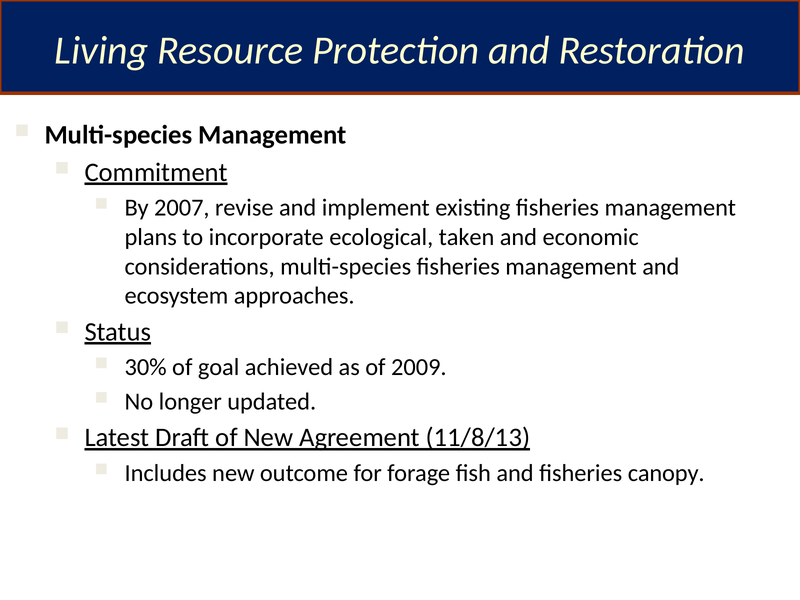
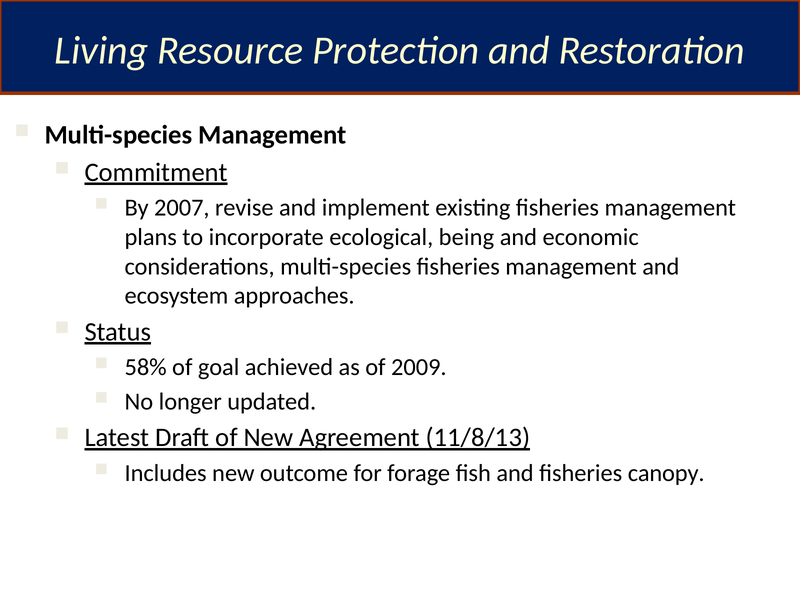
taken: taken -> being (466, 237)
30%: 30% -> 58% (146, 367)
